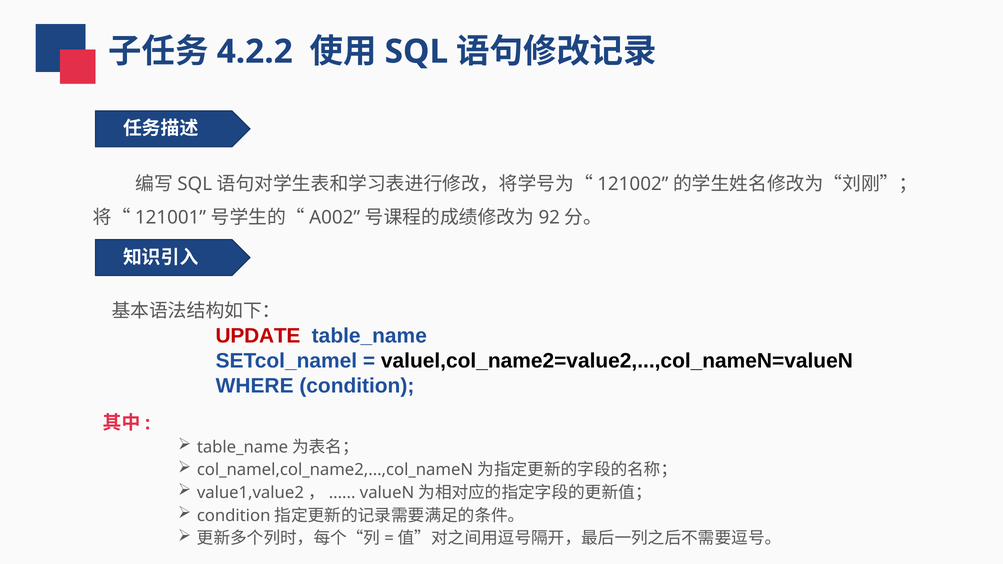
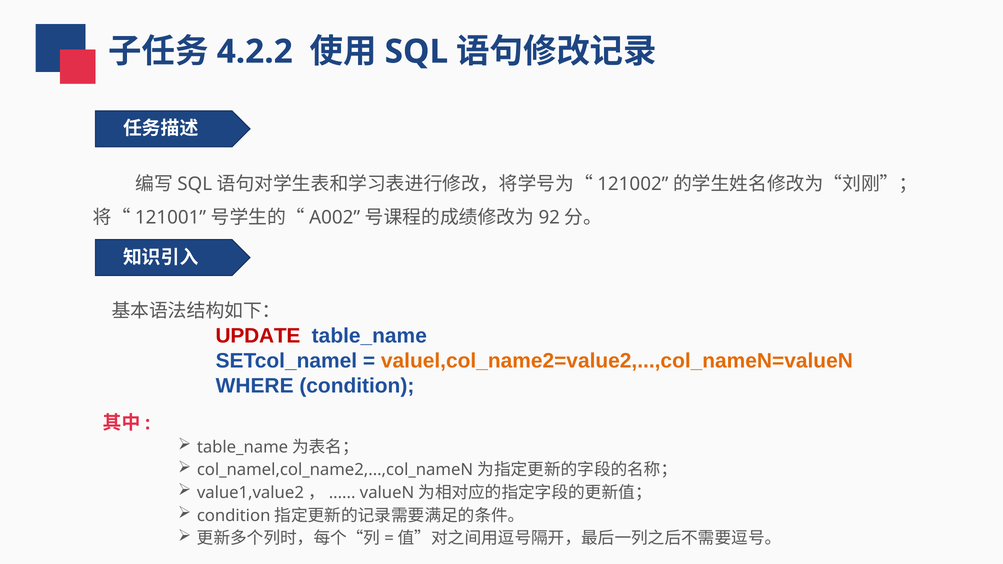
valuel,col_name2=value2,...,col_nameN=valueN colour: black -> orange (617, 361)
